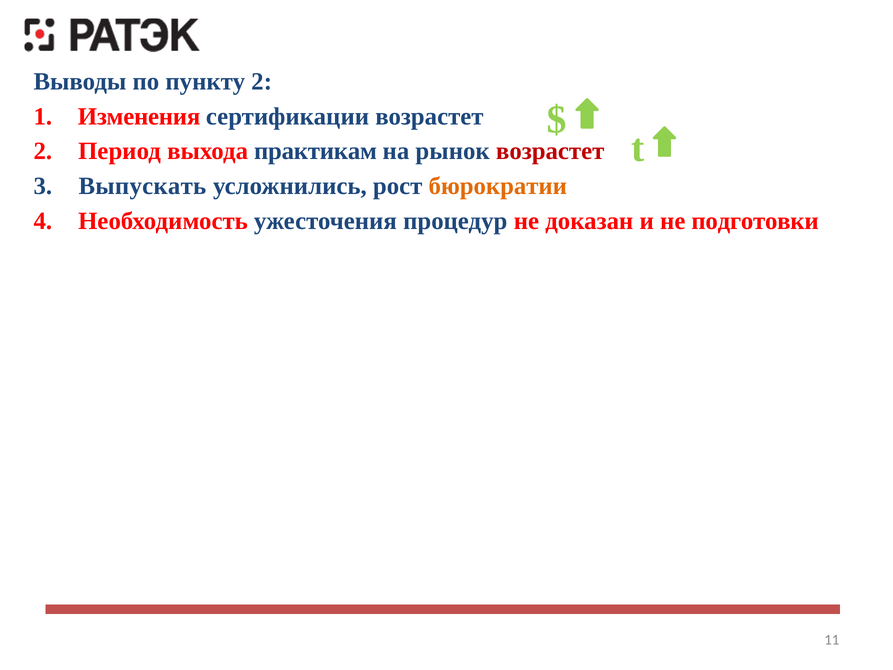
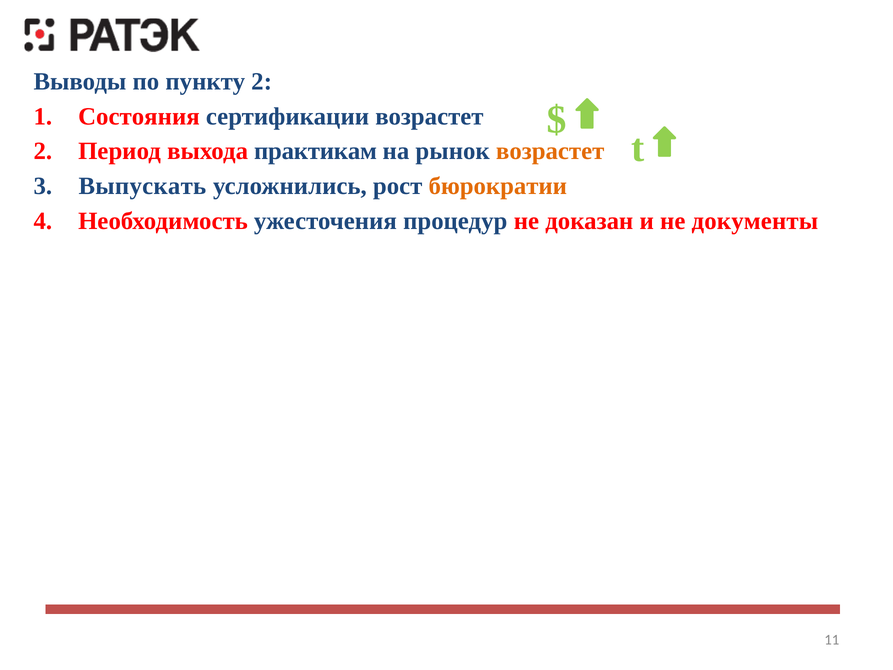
Изменения: Изменения -> Состояния (139, 116)
возрастет colour: red -> orange (550, 151)
подготовки: подготовки -> документы (755, 221)
